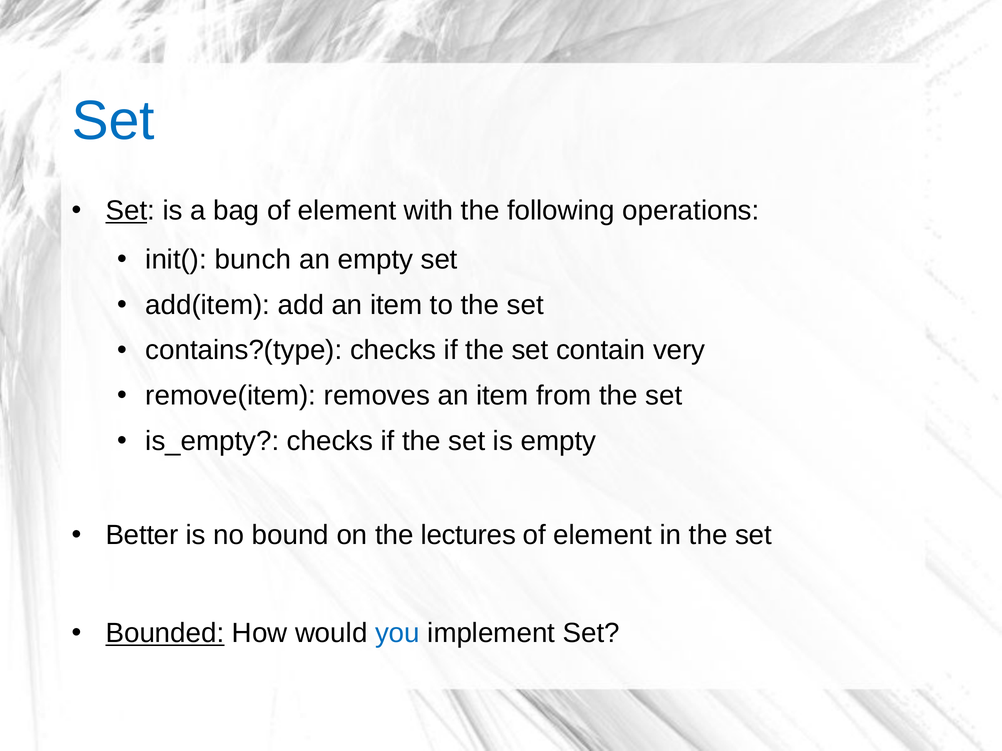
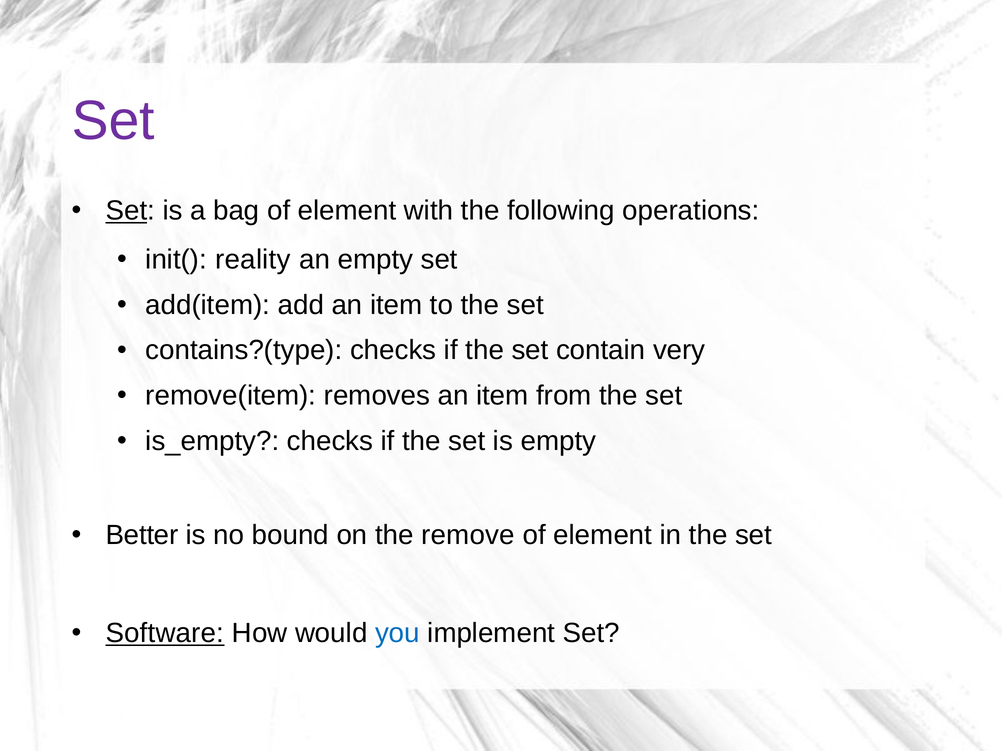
Set colour: blue -> purple (113, 121)
bunch: bunch -> reality (253, 260)
lectures: lectures -> remove (468, 535)
Bounded: Bounded -> Software (165, 633)
